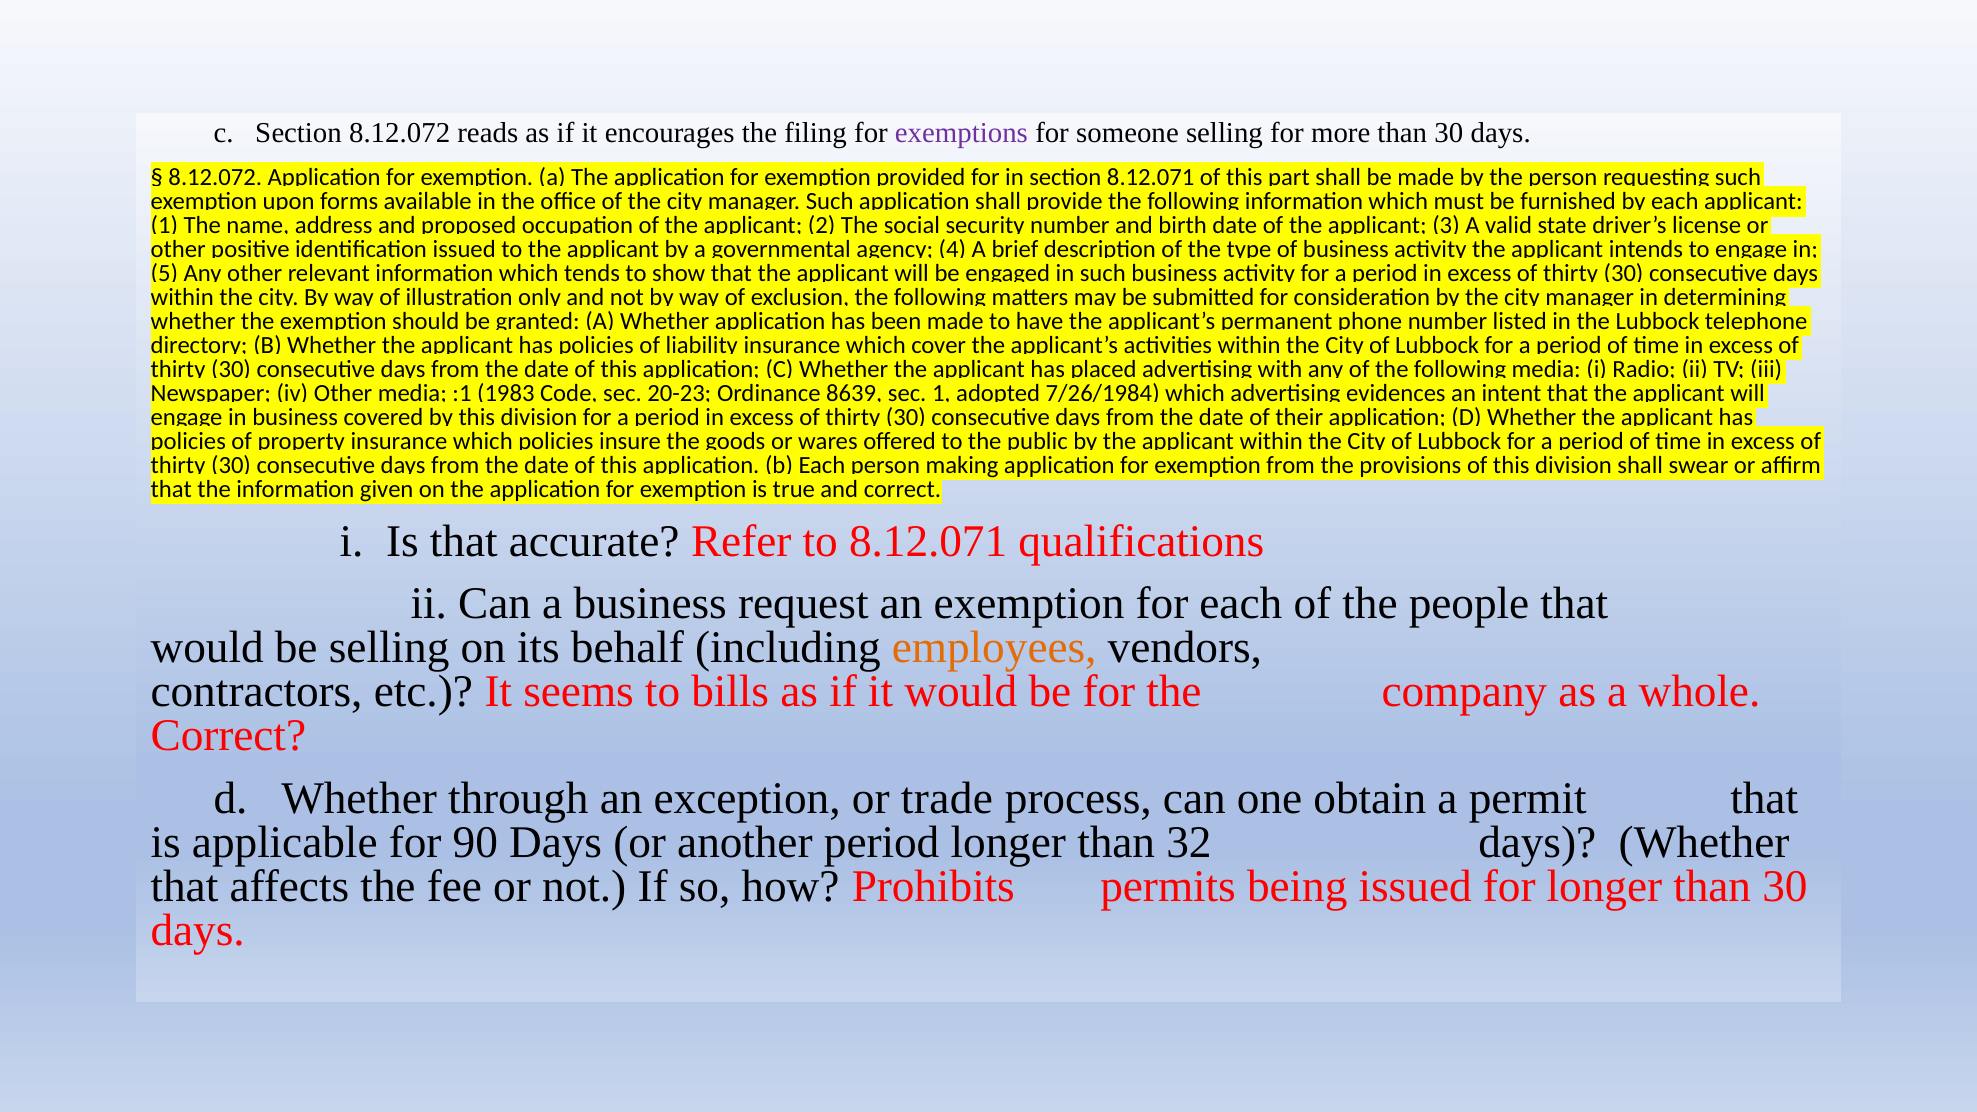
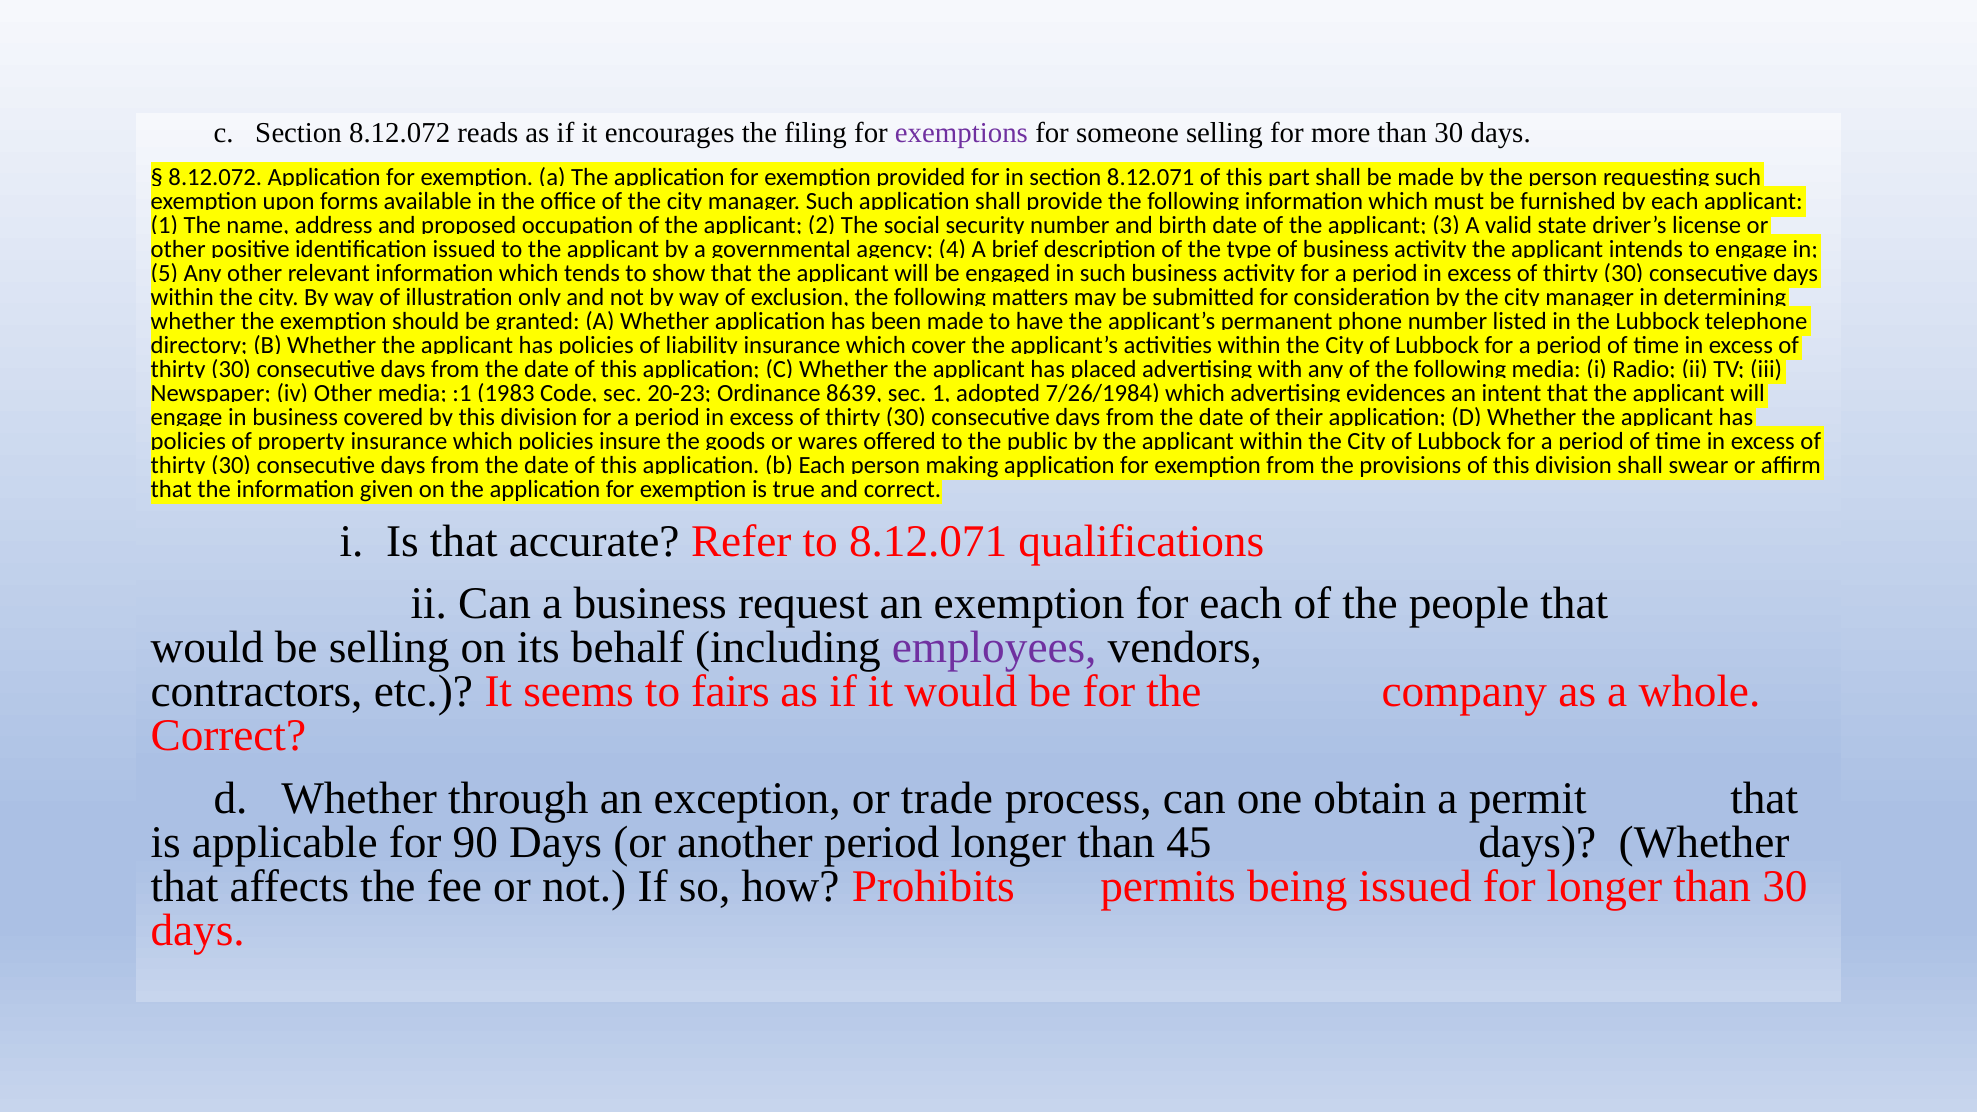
employees colour: orange -> purple (994, 648)
bills: bills -> fairs (730, 692)
32: 32 -> 45 (1189, 842)
